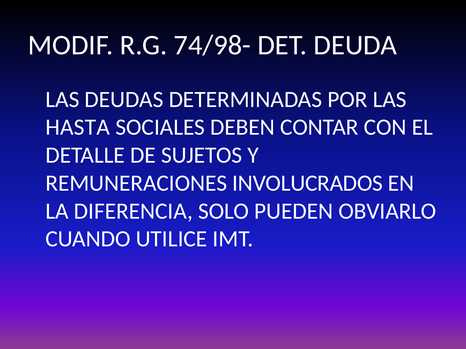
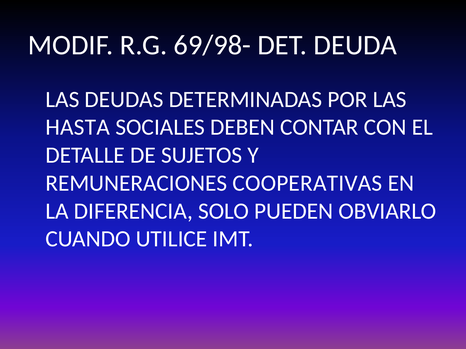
74/98-: 74/98- -> 69/98- (212, 45)
INVOLUCRADOS: INVOLUCRADOS -> COOPERATIVAS (307, 183)
